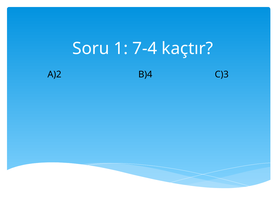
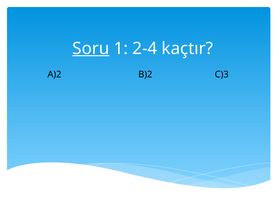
Soru underline: none -> present (91, 48)
7-4: 7-4 -> 2-4 (145, 48)
B)4: B)4 -> B)2 (145, 74)
